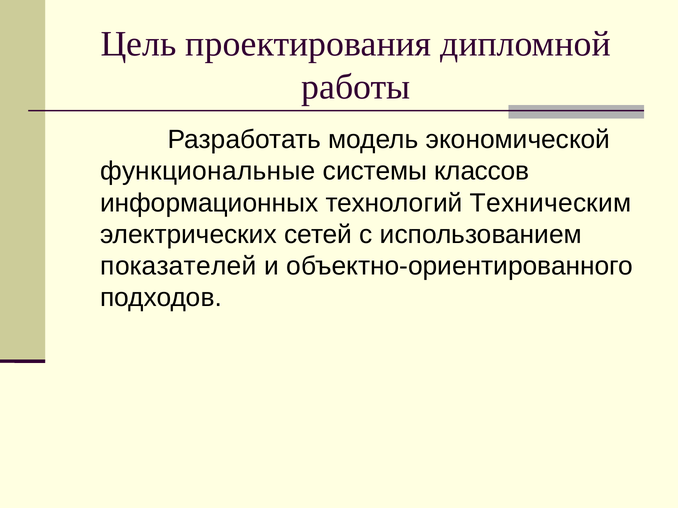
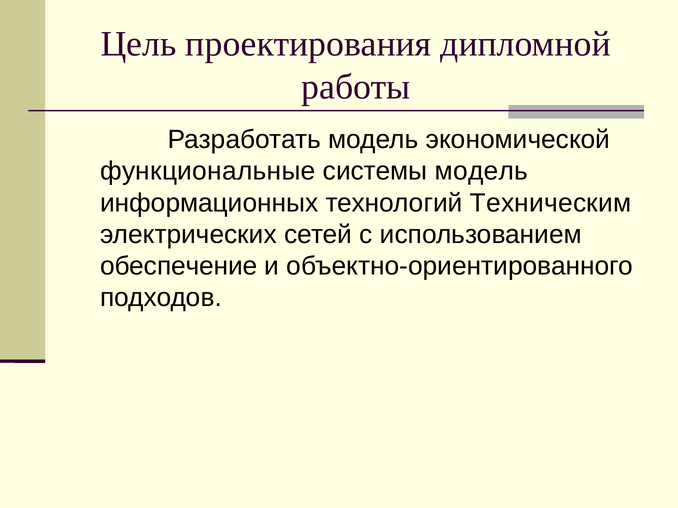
системы классов: классов -> модель (481, 171)
показателей: показателей -> обеспечение (179, 266)
